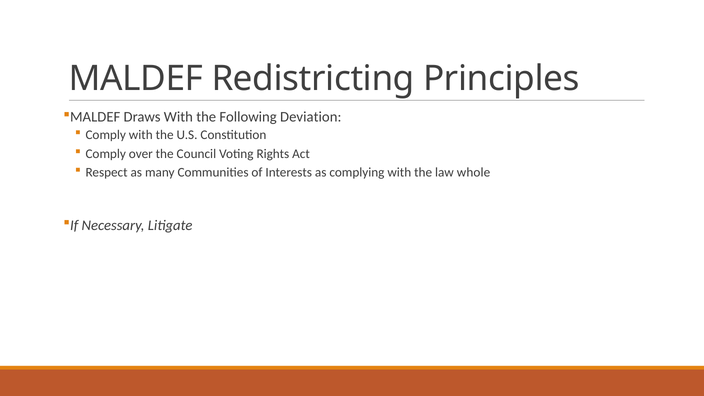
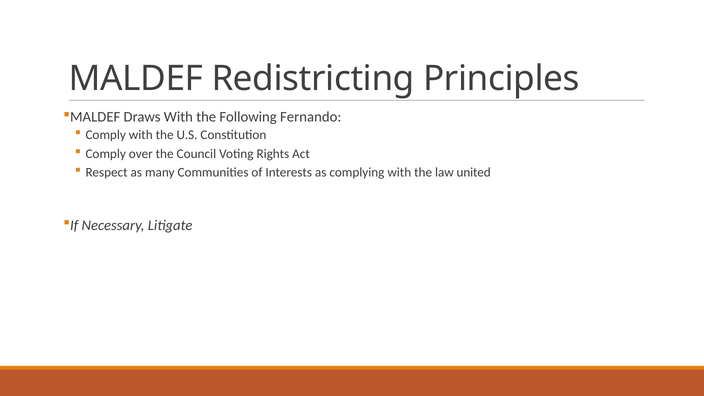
Deviation: Deviation -> Fernando (311, 117)
whole: whole -> united (474, 172)
